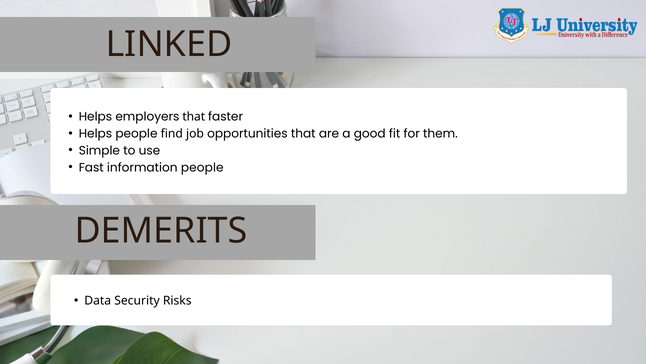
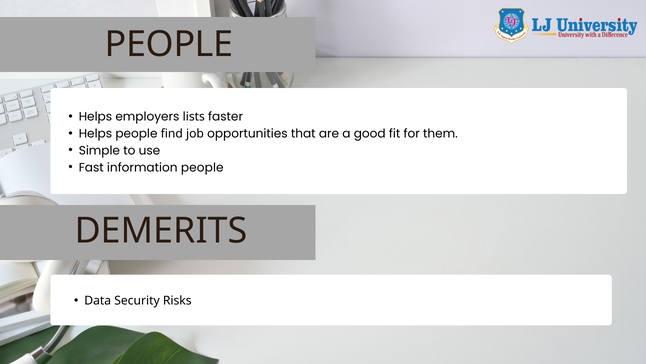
LINKED: LINKED -> PEOPLE (169, 44)
employers that: that -> lists (194, 116)
